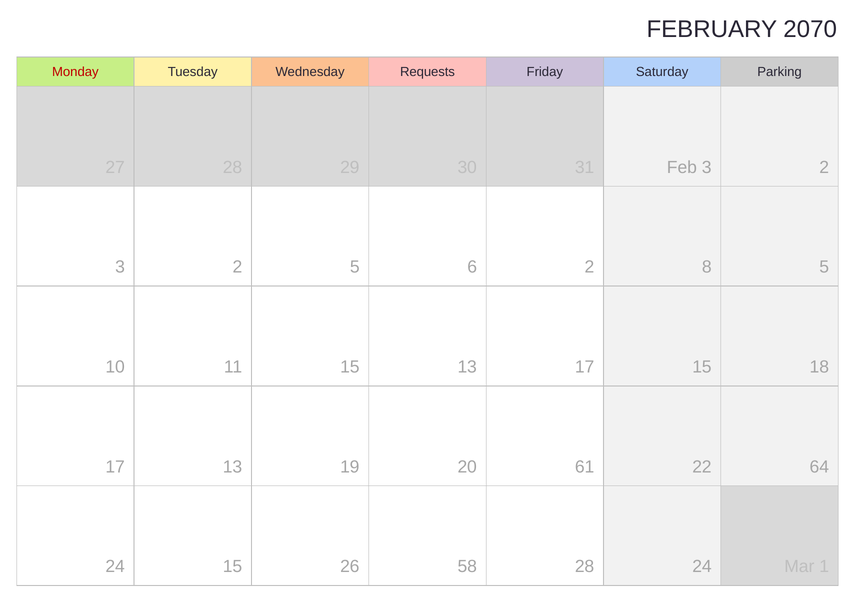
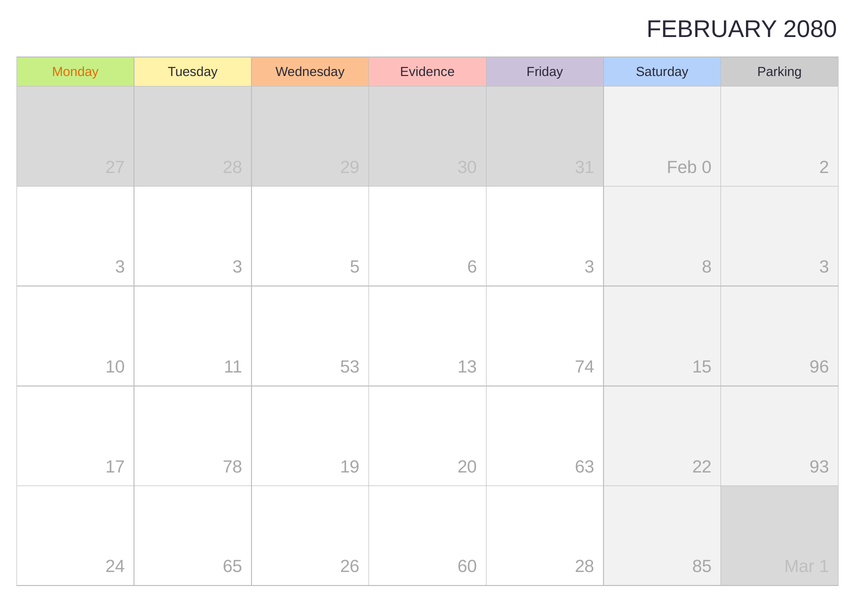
2070: 2070 -> 2080 (810, 29)
Monday colour: red -> orange (75, 72)
Requests: Requests -> Evidence (427, 72)
Feb 3: 3 -> 0 (707, 167)
2: 2 -> 3 (237, 267)
6 2: 2 -> 3 (589, 267)
8 5: 5 -> 3 (824, 267)
11 15: 15 -> 53 (350, 367)
13 17: 17 -> 74 (585, 367)
18: 18 -> 96 (819, 367)
17 13: 13 -> 78 (233, 467)
61: 61 -> 63 (585, 467)
64: 64 -> 93 (819, 467)
24 15: 15 -> 65 (233, 566)
58: 58 -> 60 (467, 566)
28 24: 24 -> 85 (702, 566)
